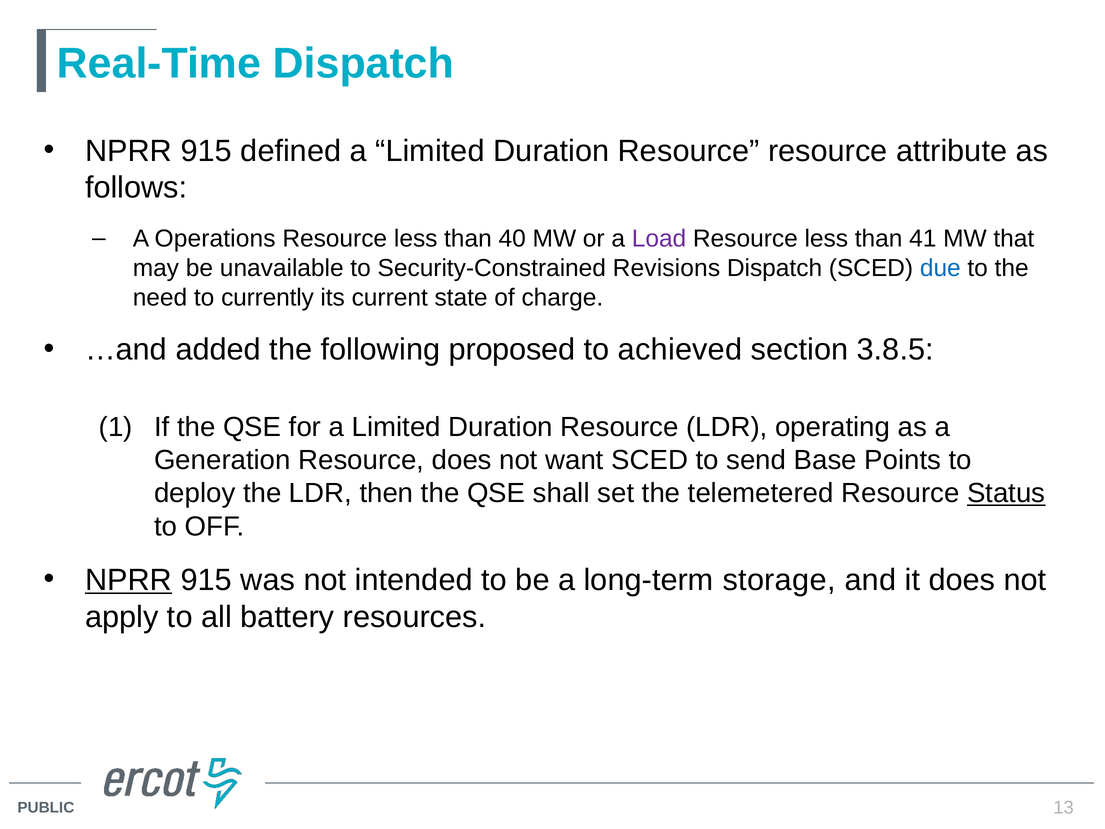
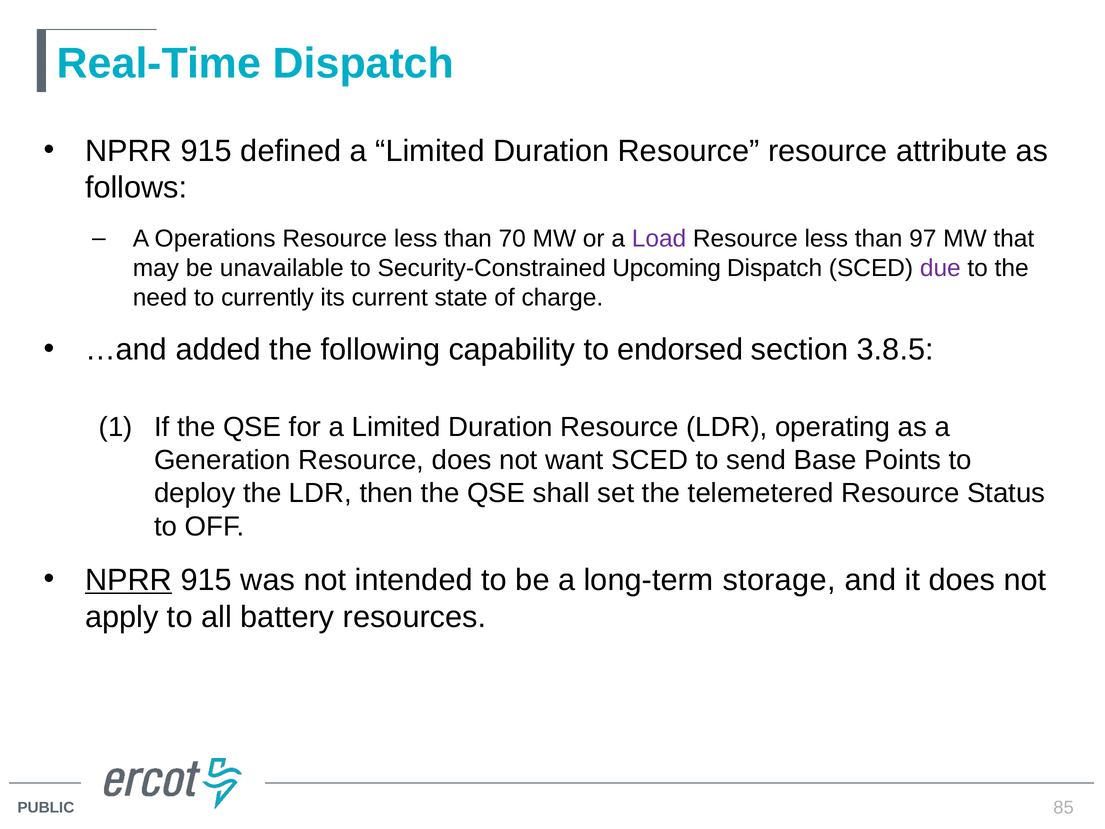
40: 40 -> 70 (512, 239)
41: 41 -> 97 (923, 239)
Revisions: Revisions -> Upcoming (667, 268)
due colour: blue -> purple (940, 268)
proposed: proposed -> capability (512, 350)
achieved: achieved -> endorsed (680, 350)
Status underline: present -> none (1006, 493)
13: 13 -> 85 (1064, 807)
